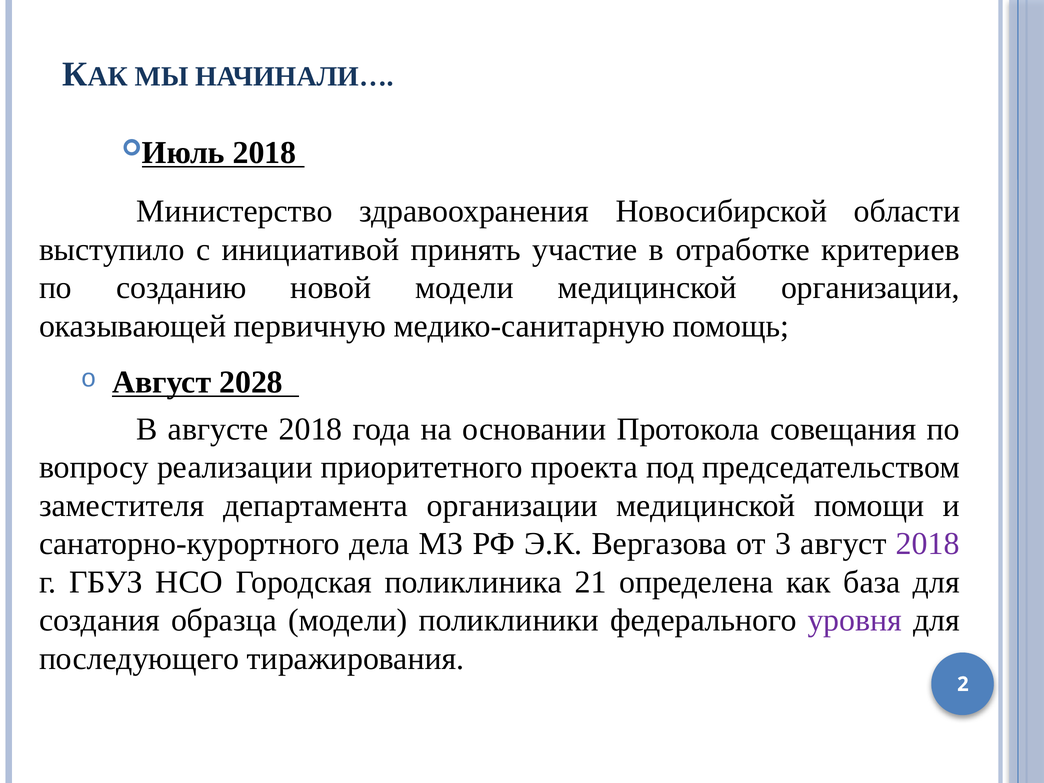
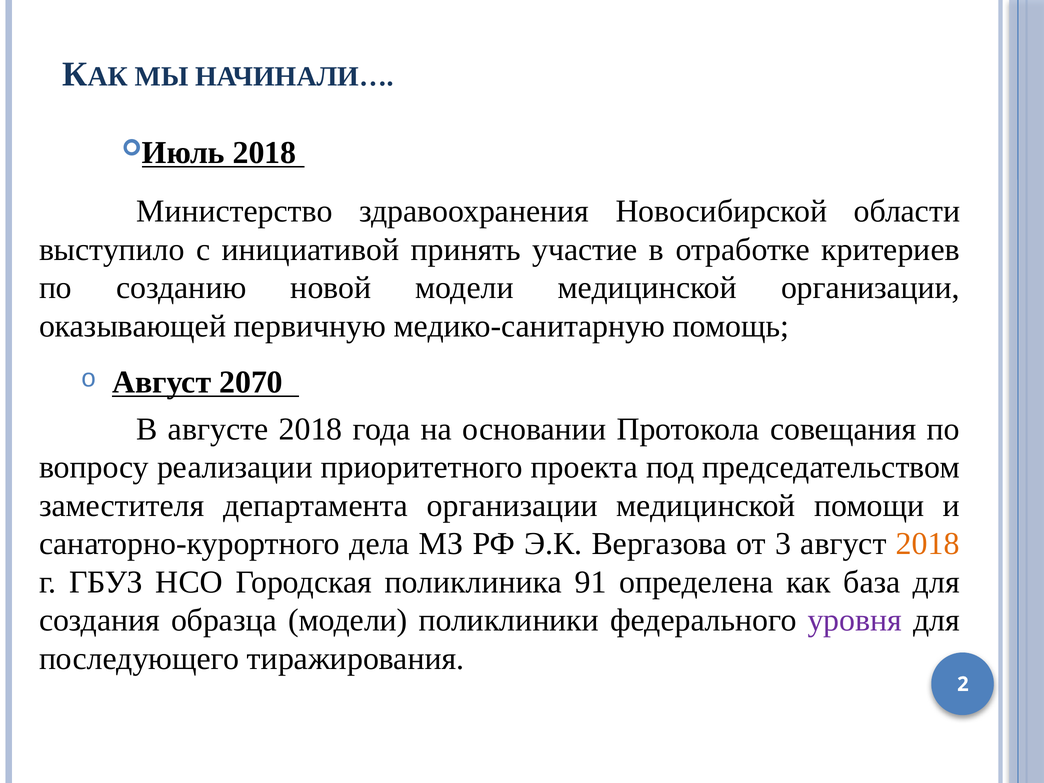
2028: 2028 -> 2070 (251, 382)
2018 colour: purple -> orange (928, 544)
21: 21 -> 91 (591, 582)
